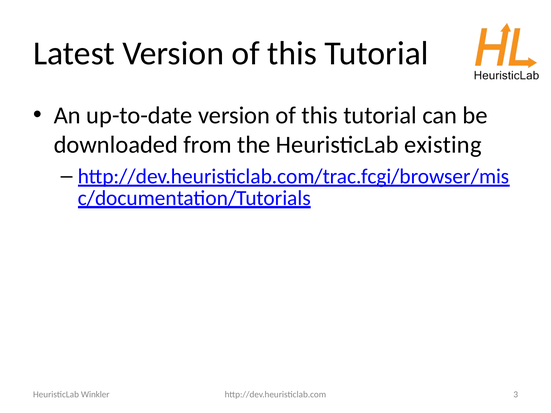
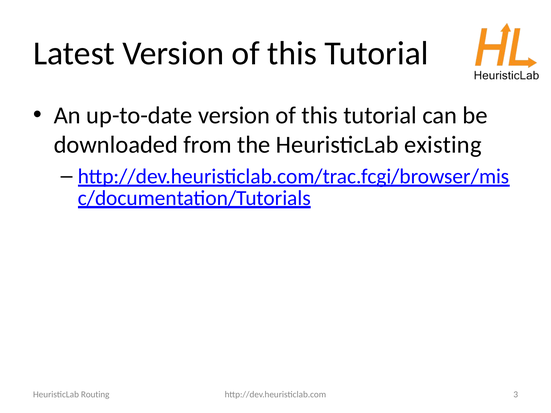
Winkler: Winkler -> Routing (95, 395)
